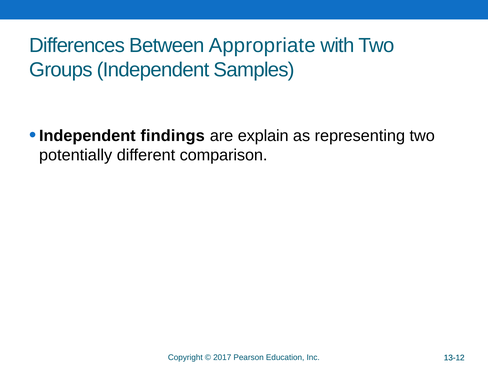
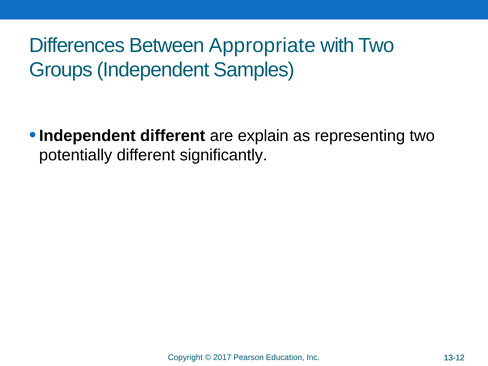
Independent findings: findings -> different (173, 136)
comparison: comparison -> significantly (224, 155)
